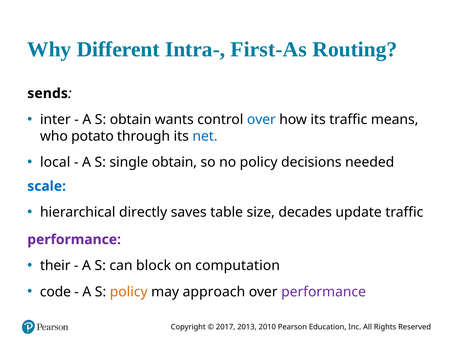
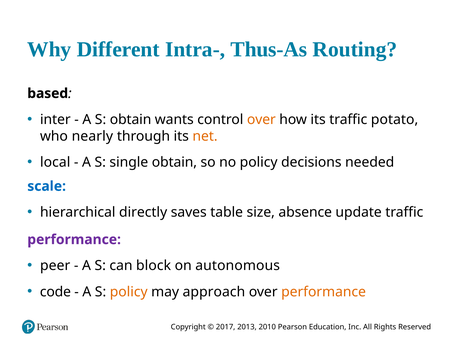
First-As: First-As -> Thus-As (269, 49)
sends: sends -> based (48, 93)
over colour: blue -> orange (261, 120)
means: means -> potato (395, 120)
potato: potato -> nearly (92, 136)
net colour: blue -> orange (205, 136)
decades: decades -> absence (305, 213)
their: their -> peer (55, 266)
computation: computation -> autonomous (238, 266)
performance colour: purple -> orange (324, 292)
